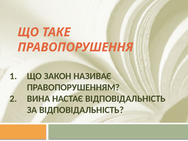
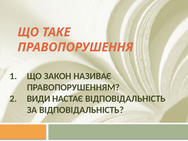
ВИНА: ВИНА -> ВИДИ (39, 99)
